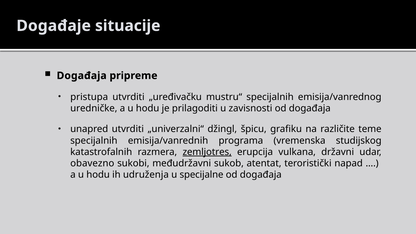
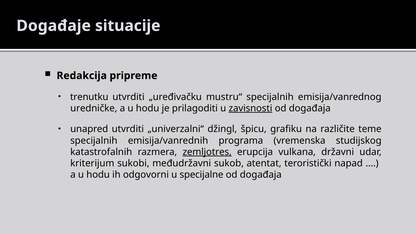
Događaja: Događaja -> Redakcija (82, 76)
pristupa: pristupa -> trenutku (89, 97)
zavisnosti underline: none -> present (250, 108)
obavezno: obavezno -> kriterijum (92, 163)
udruženja: udruženja -> odgovorni (146, 175)
